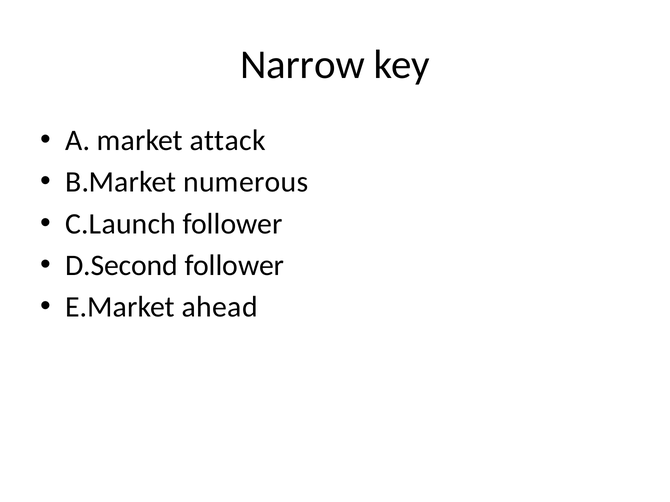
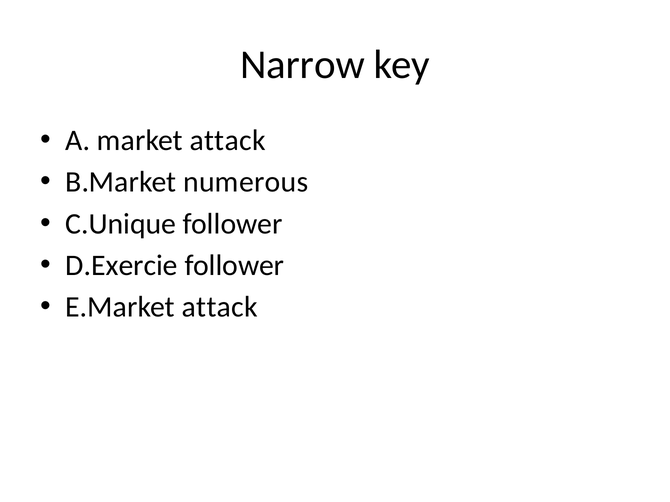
C.Launch: C.Launch -> C.Unique (121, 224)
D.Second: D.Second -> D.Exercie (122, 266)
E.Market ahead: ahead -> attack (220, 307)
